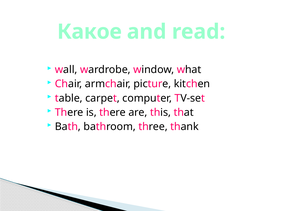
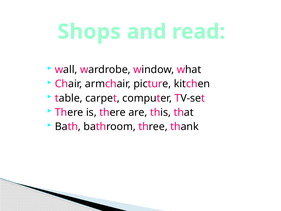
Какое: Какое -> Shops (89, 32)
